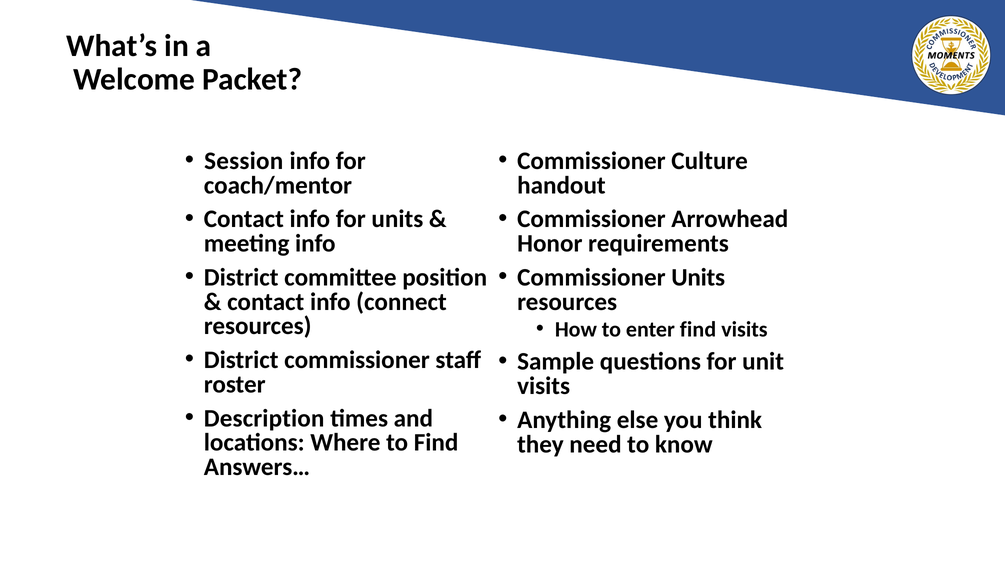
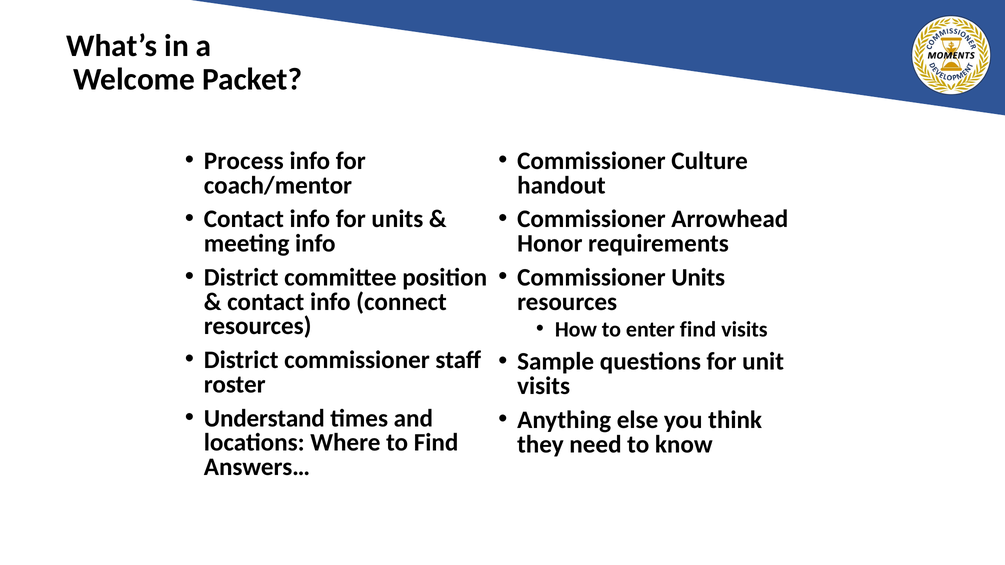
Session: Session -> Process (244, 161)
Description: Description -> Understand (264, 418)
